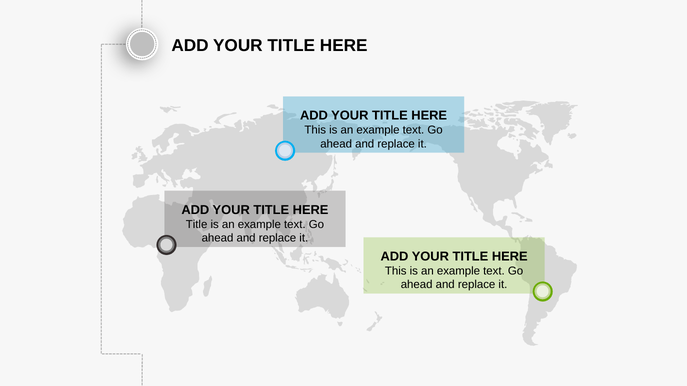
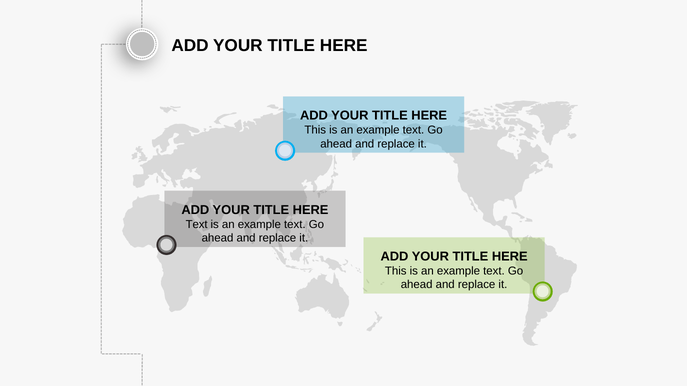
Title: Title -> Text (197, 225)
